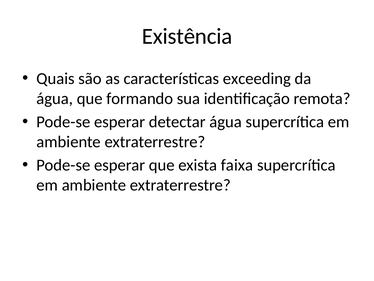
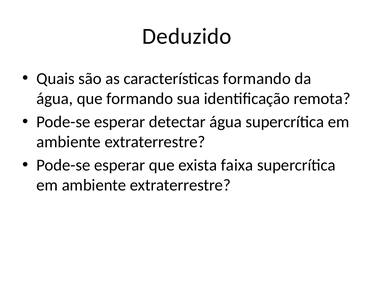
Existência: Existência -> Deduzido (187, 36)
características exceeding: exceeding -> formando (257, 78)
